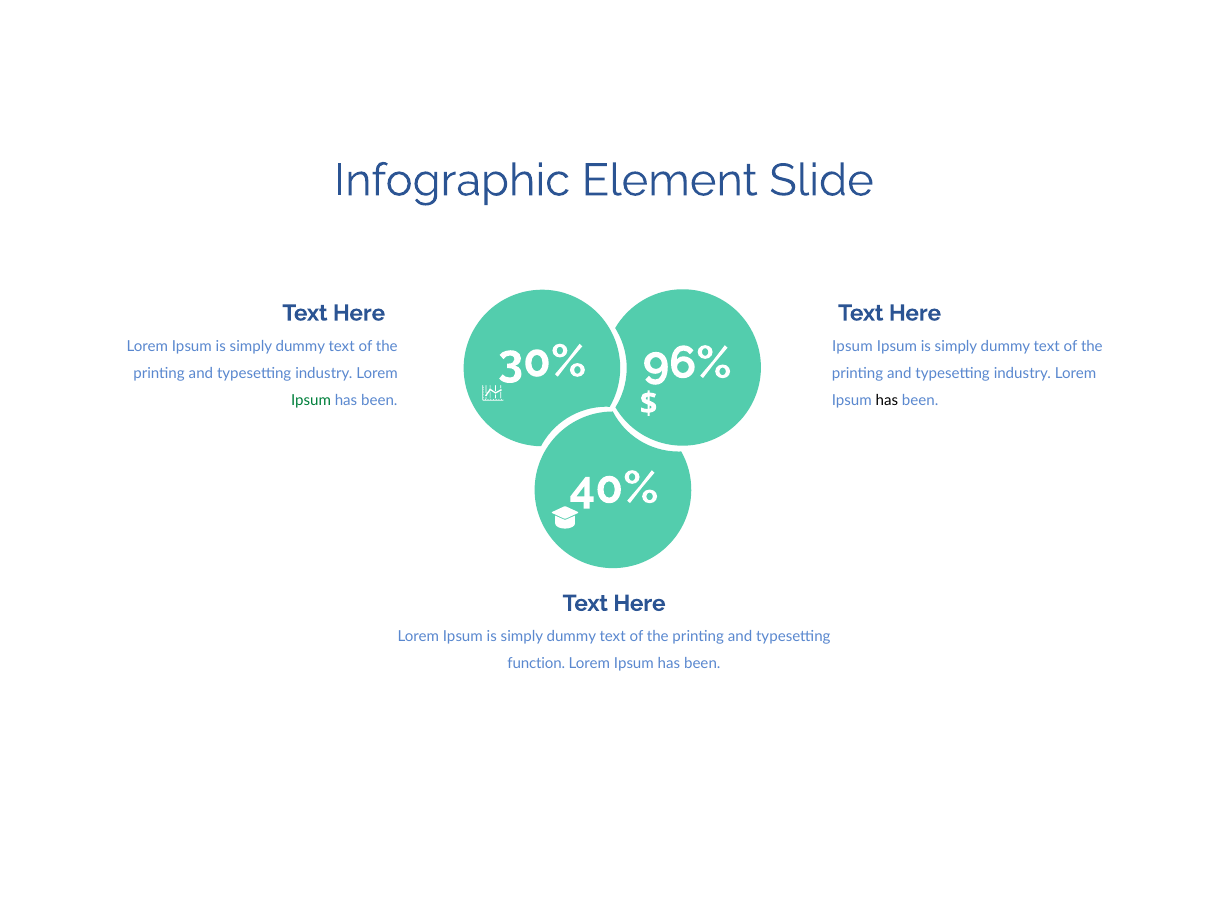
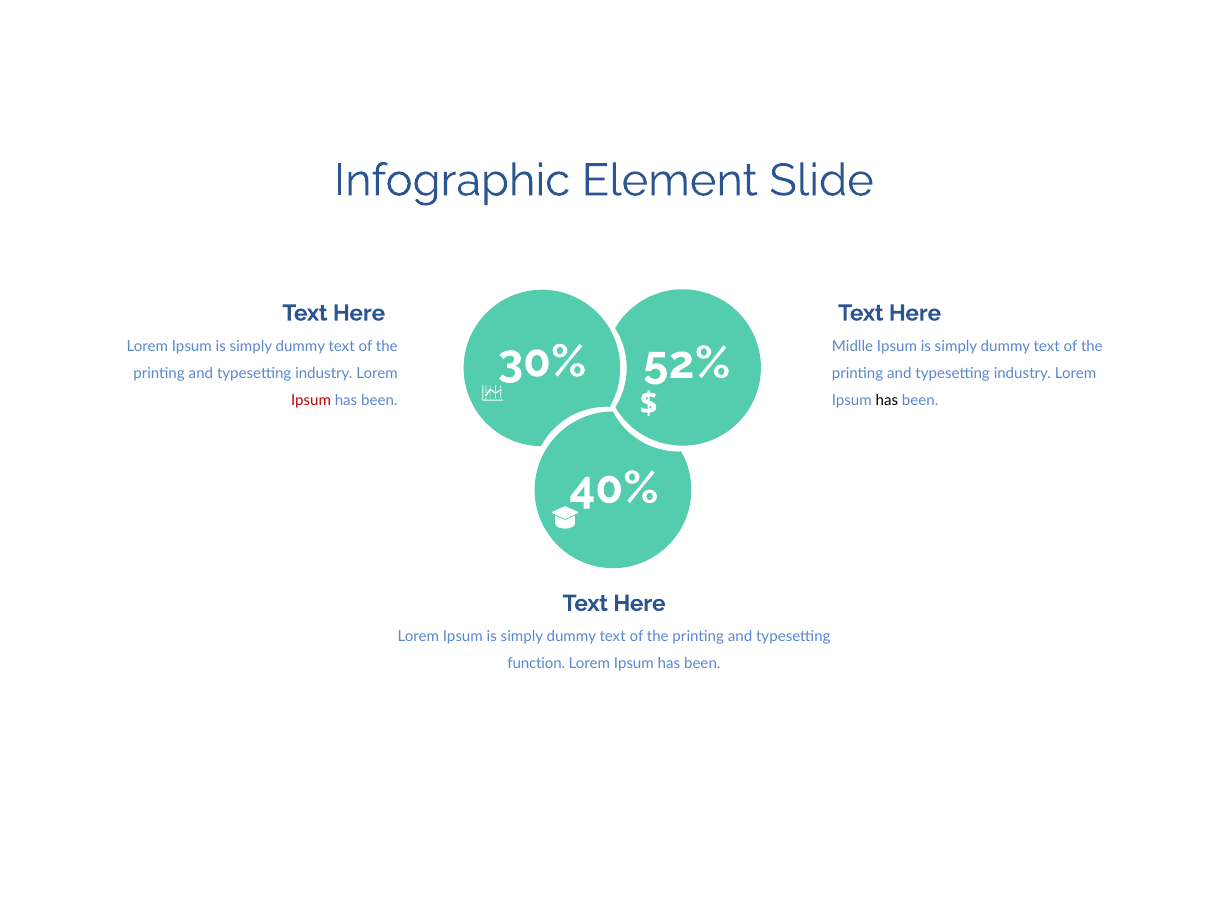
Ipsum: Ipsum -> Midlle (852, 346)
96%: 96% -> 52% (687, 363)
Ipsum colour: green -> red (311, 401)
